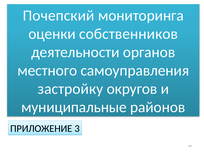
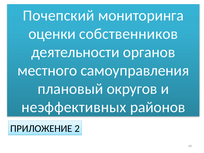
застройку: застройку -> плановый (70, 89)
муниципальные: муниципальные -> неэффективных (74, 107)
3: 3 -> 2 (77, 129)
